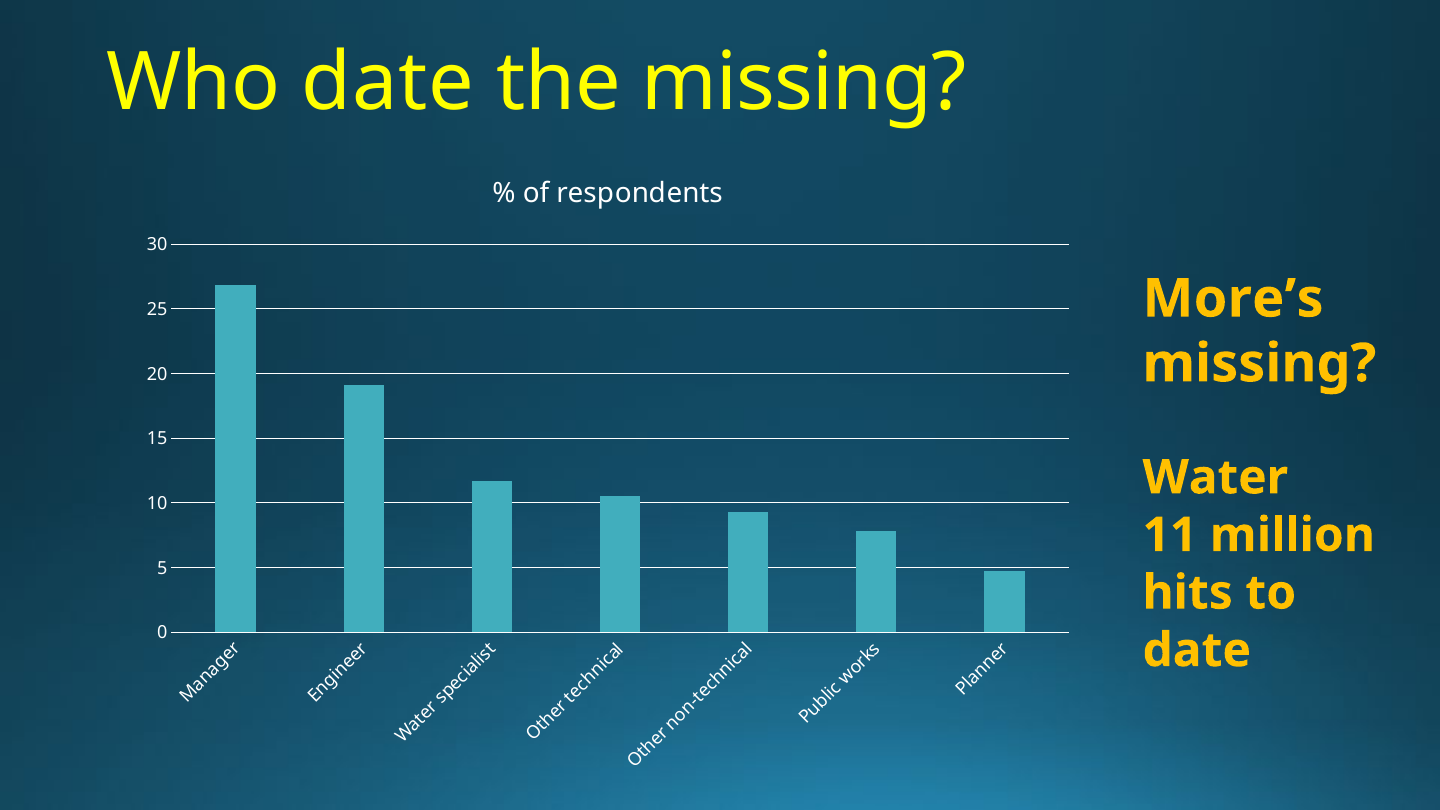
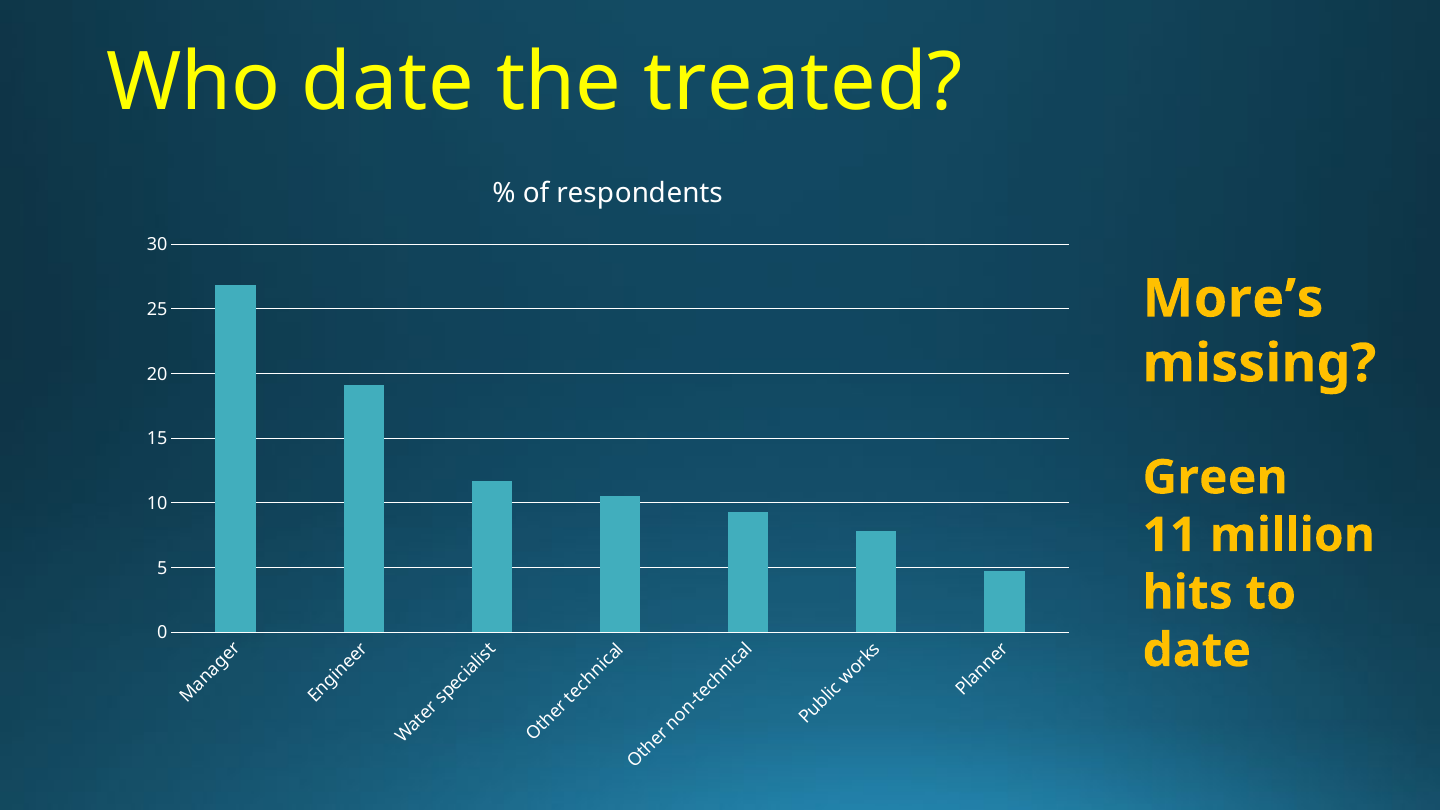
the missing: missing -> treated (803, 83)
Water: Water -> Green (1215, 478)
